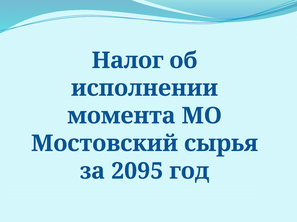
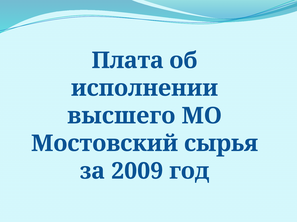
Налог: Налог -> Плата (128, 61)
момента: момента -> высшего (121, 116)
2095: 2095 -> 2009 (137, 172)
